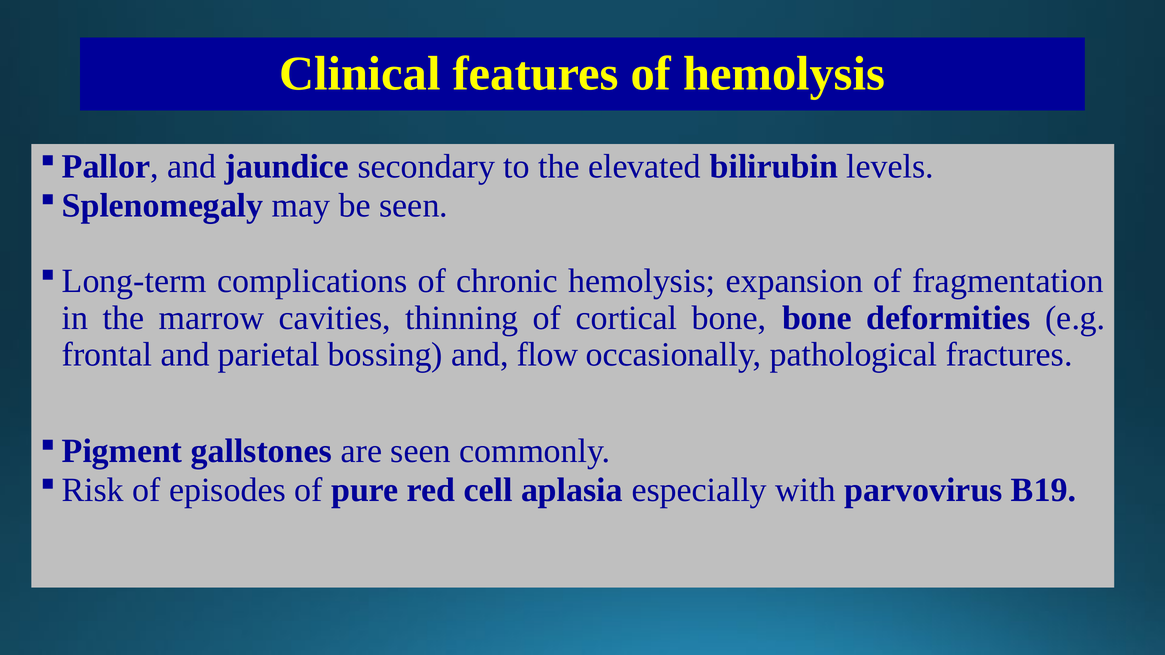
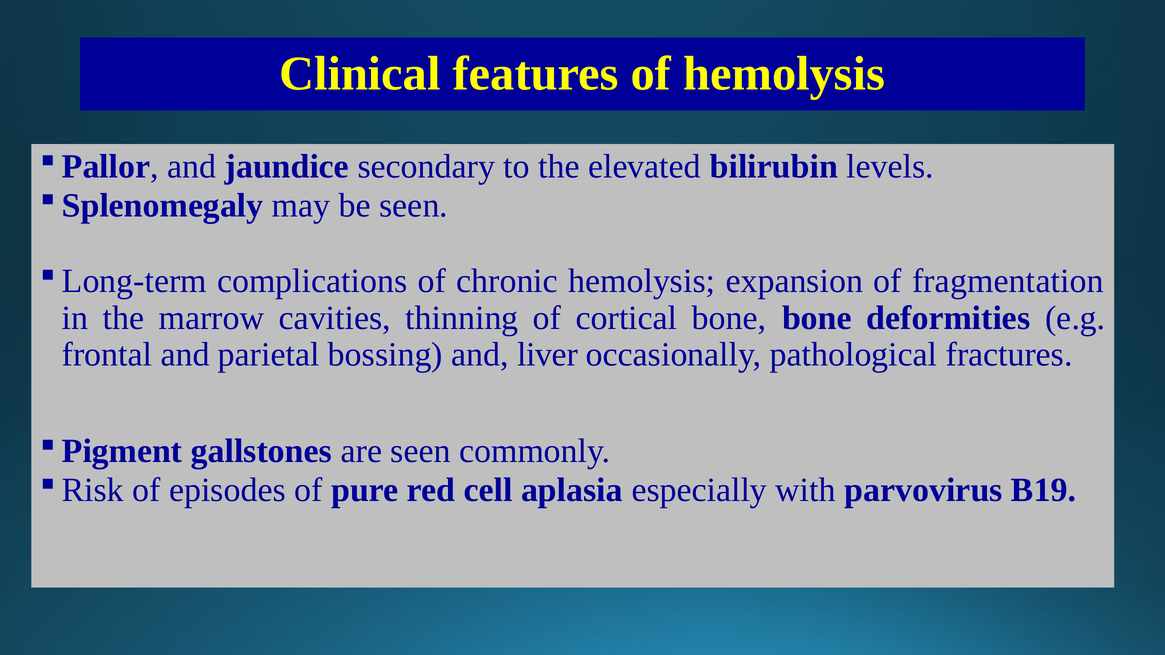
flow: flow -> liver (547, 355)
